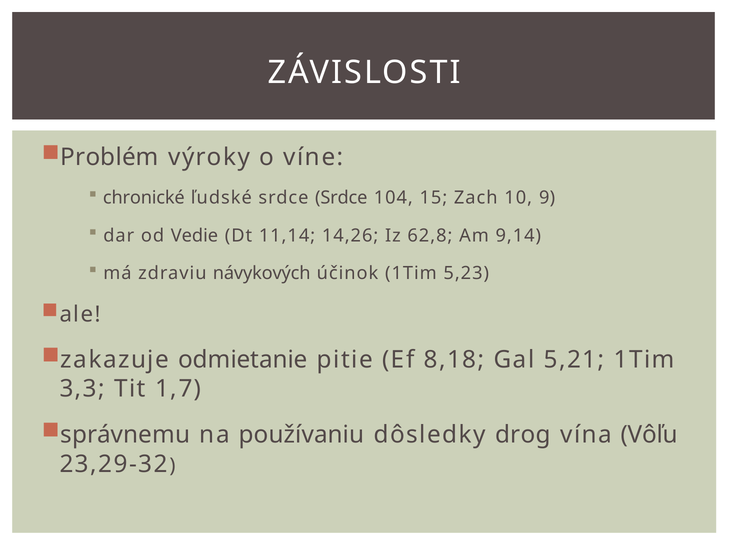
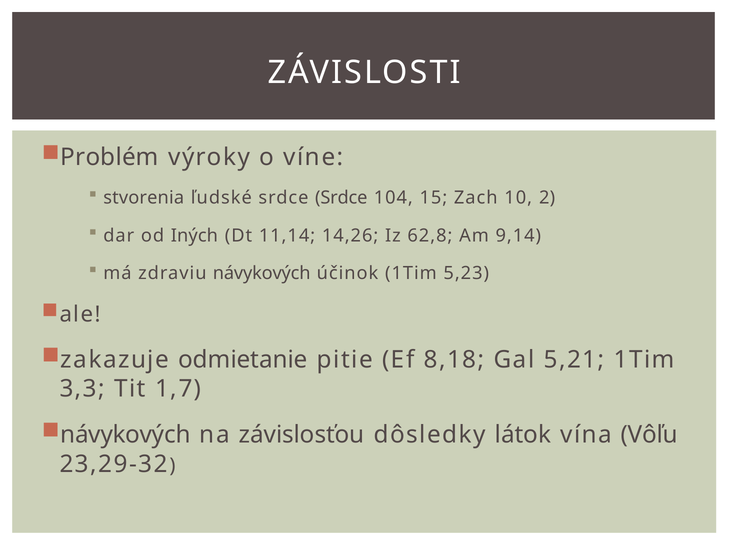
chronické: chronické -> stvorenia (144, 198)
9: 9 -> 2 (547, 198)
Vedie: Vedie -> Iných (194, 236)
správnemu: správnemu -> návykových (125, 435)
používaniu: používaniu -> závislosťou (302, 435)
drog: drog -> látok (523, 435)
